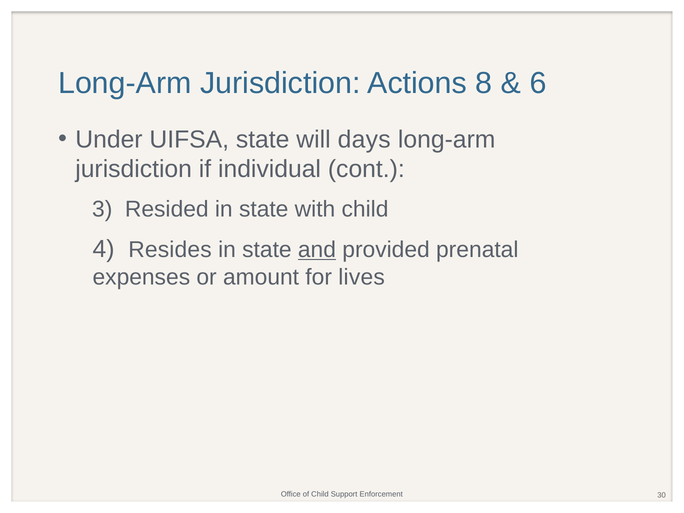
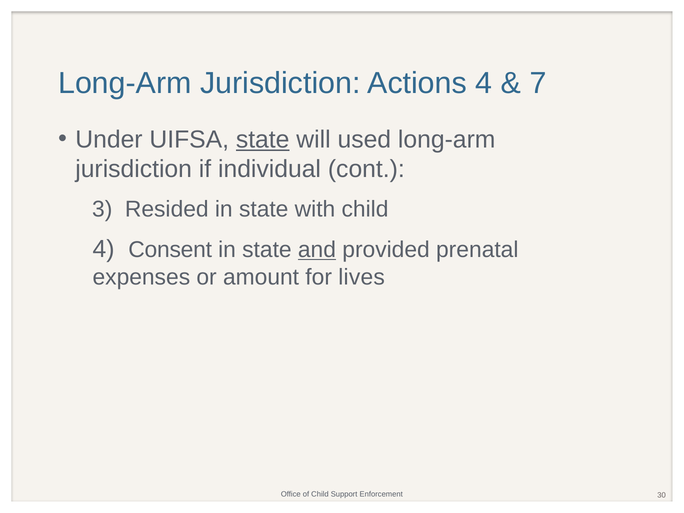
Actions 8: 8 -> 4 (484, 83)
6: 6 -> 7 (538, 83)
state underline: none -> present (263, 140)
days: days -> used (364, 140)
Resides: Resides -> Consent (170, 250)
